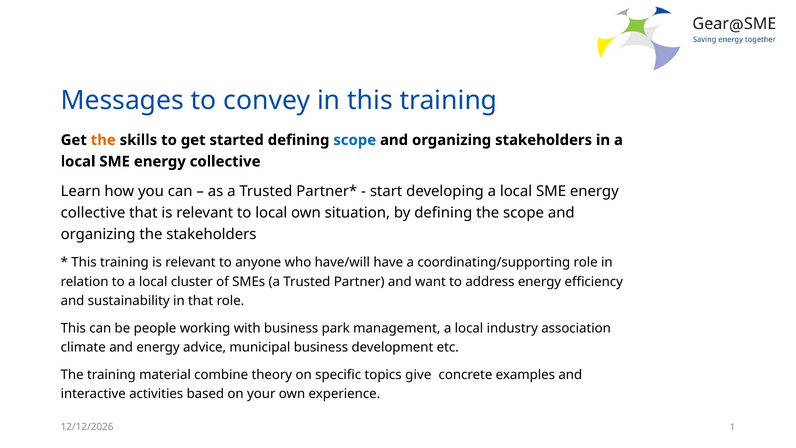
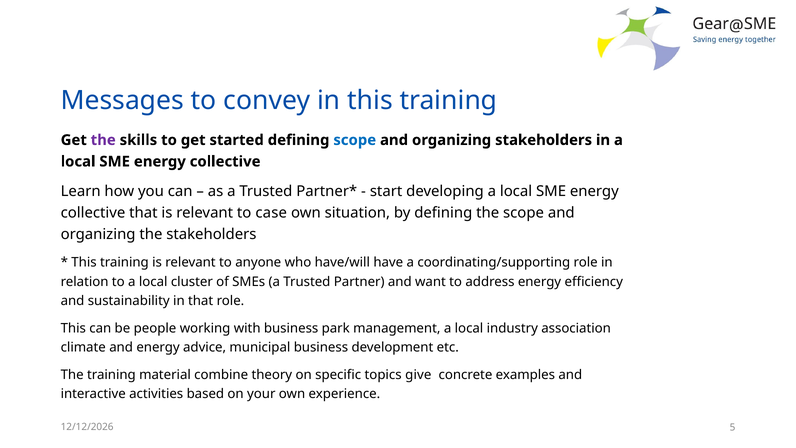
the colour: orange -> purple (103, 140)
to local: local -> case (271, 213)
1: 1 -> 5 (732, 427)
